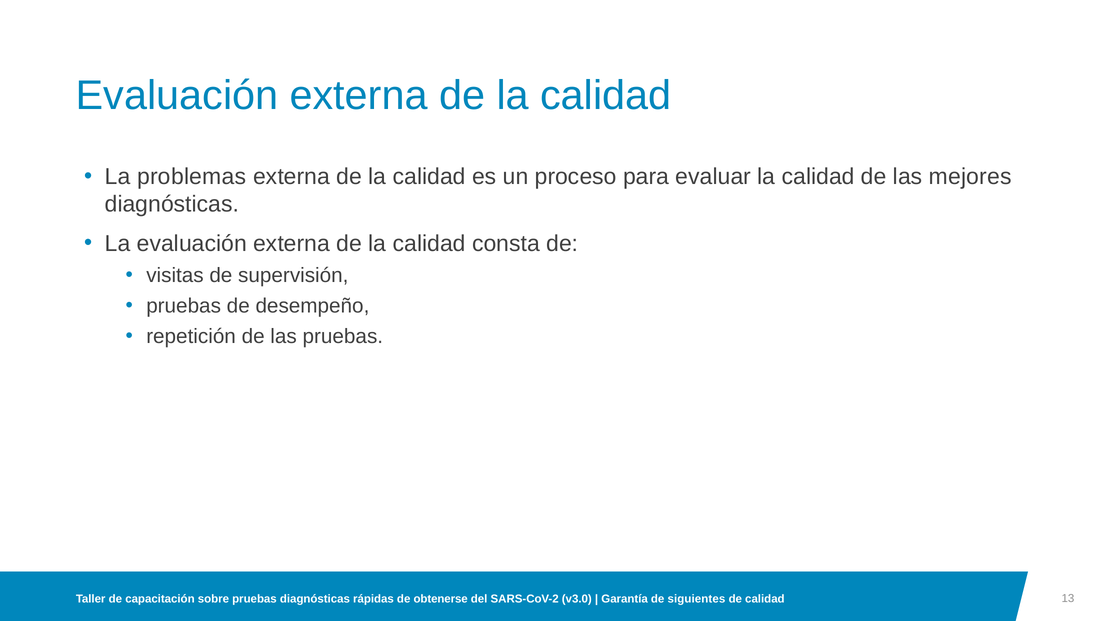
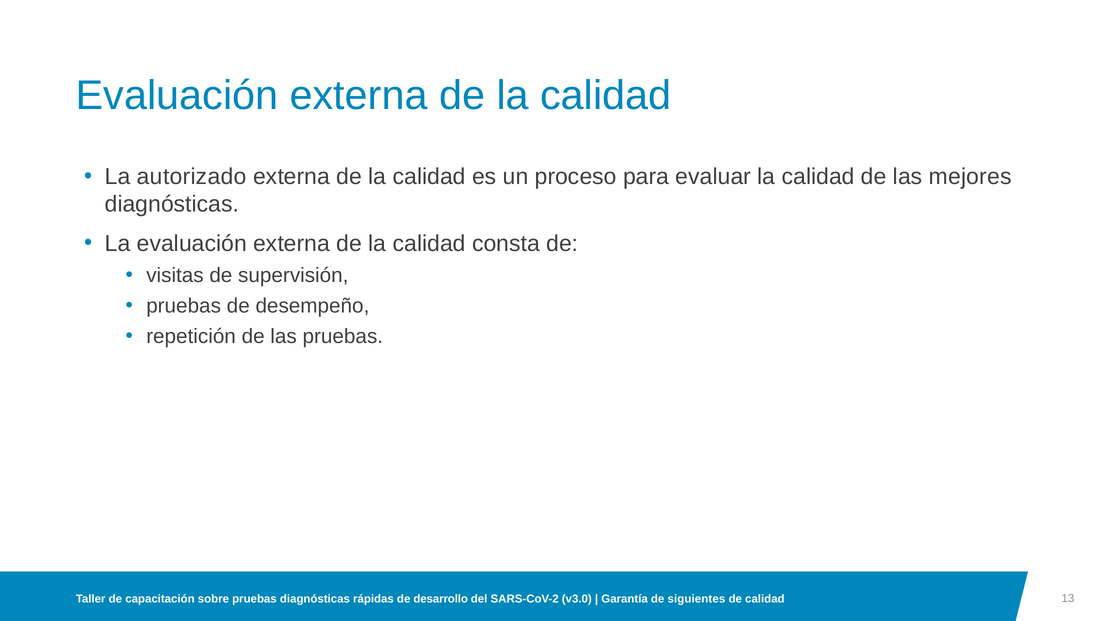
problemas: problemas -> autorizado (192, 177)
obtenerse: obtenerse -> desarrollo (441, 599)
